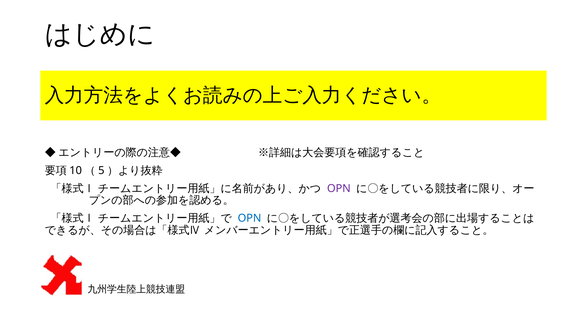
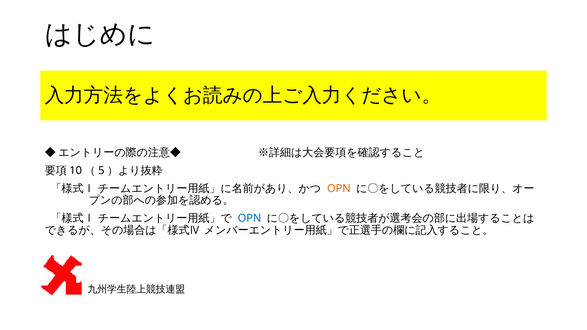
OPN colour: purple -> orange (339, 188)
